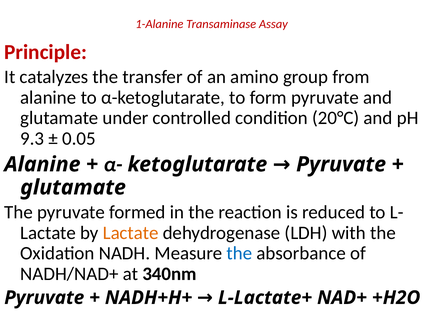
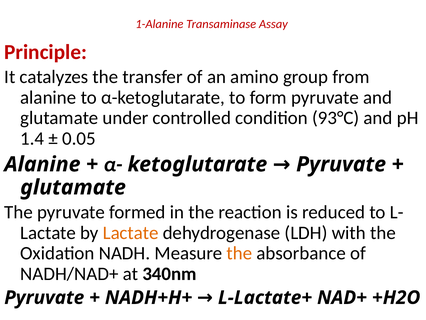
20°C: 20°C -> 93°C (336, 118)
9.3: 9.3 -> 1.4 (32, 138)
the colour: blue -> orange (239, 253)
